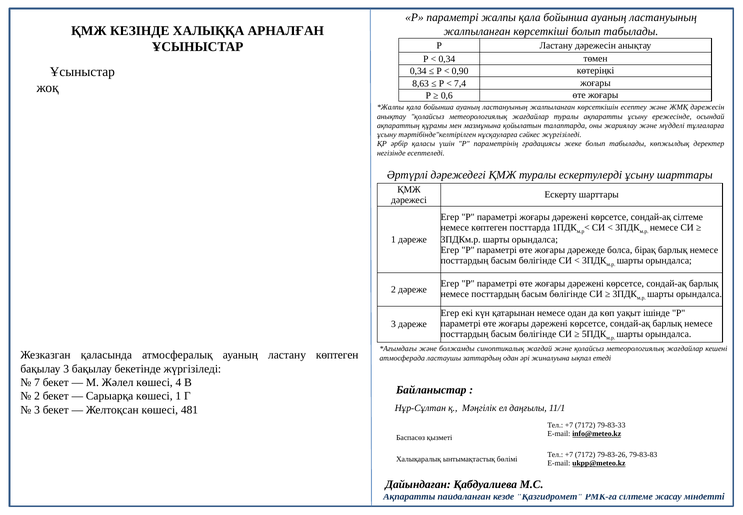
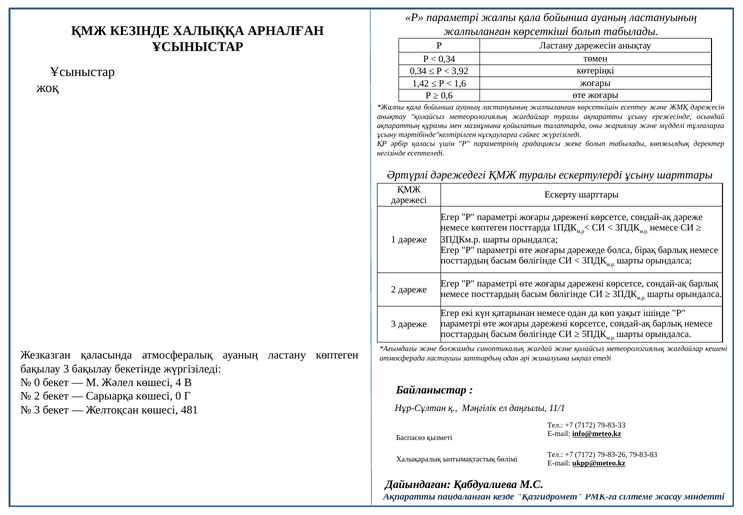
0,90: 0,90 -> 3,92 (460, 71)
8,63: 8,63 -> 1,42 (421, 83)
7,4: 7,4 -> 1,6 (460, 83)
сондай-ақ сілтеме: сілтеме -> дәреже (688, 217)
7: 7 -> 0 (37, 382)
көшесі 1: 1 -> 0 (178, 396)
